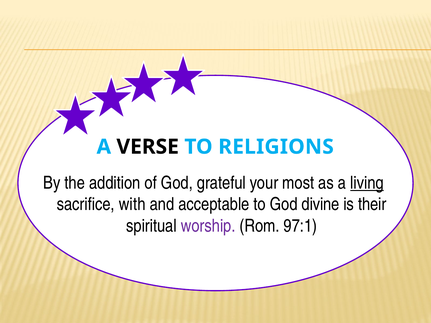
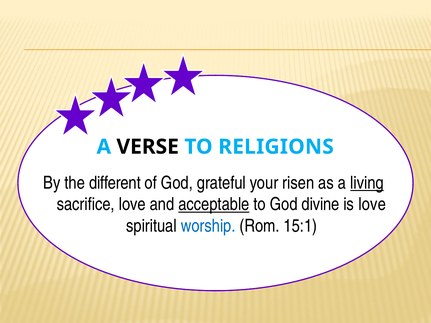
addition: addition -> different (115, 183)
most: most -> risen (298, 183)
sacrifice with: with -> love (132, 205)
acceptable underline: none -> present (214, 205)
is their: their -> love (372, 205)
worship colour: purple -> blue (208, 226)
97:1: 97:1 -> 15:1 (300, 226)
